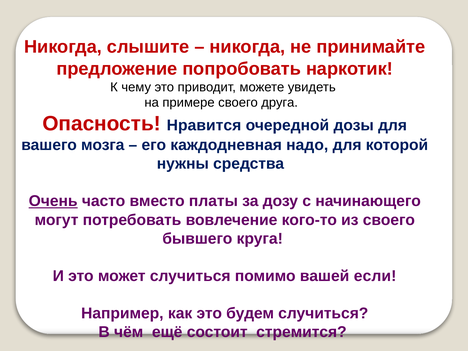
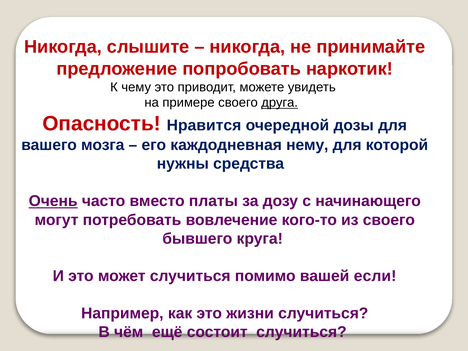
друга underline: none -> present (280, 103)
надо: надо -> нему (307, 145)
будем: будем -> жизни (250, 313)
состоит стремится: стремится -> случиться (301, 332)
